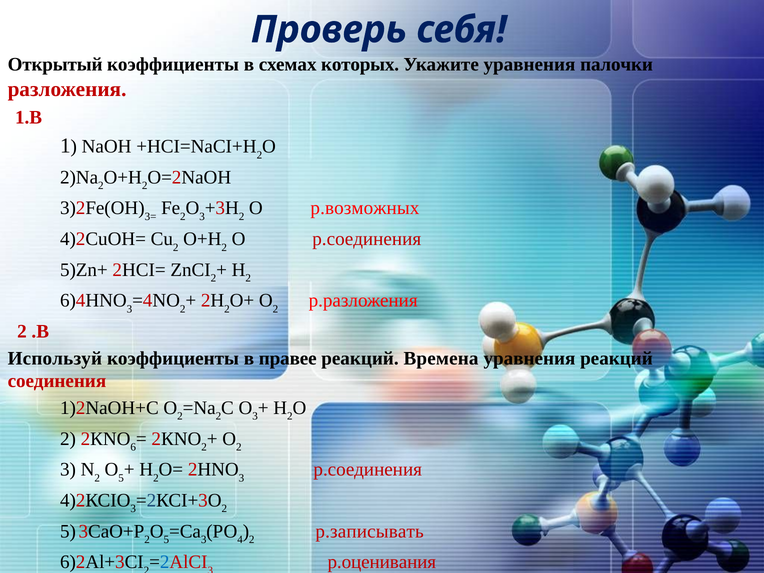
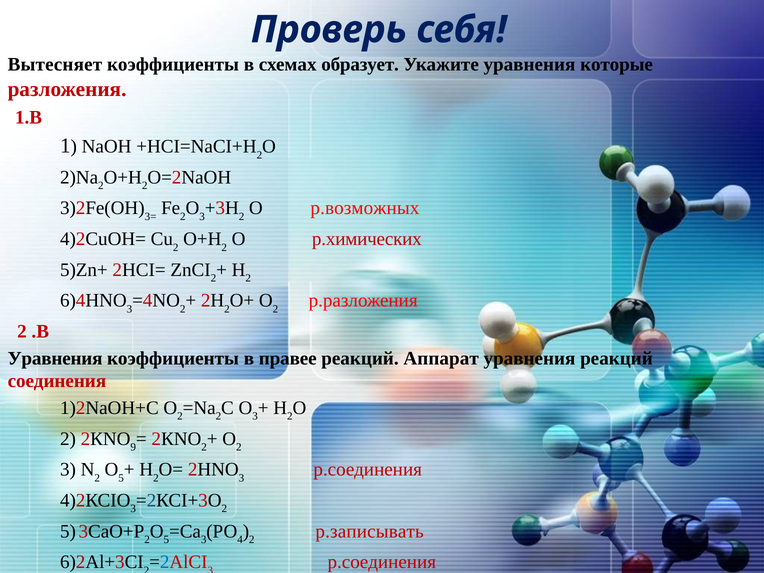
Открытый: Открытый -> Вытесняет (55, 65)
которых: которых -> образует (360, 65)
палочки: палочки -> которые (617, 65)
О р.соединения: р.соединения -> р.химических (367, 239)
Используй: Используй -> Уравнения (55, 358)
Времена: Времена -> Аппарат (441, 358)
6: 6 -> 9 (133, 447)
р.оценивания: р.оценивания -> р.cоединения (382, 562)
